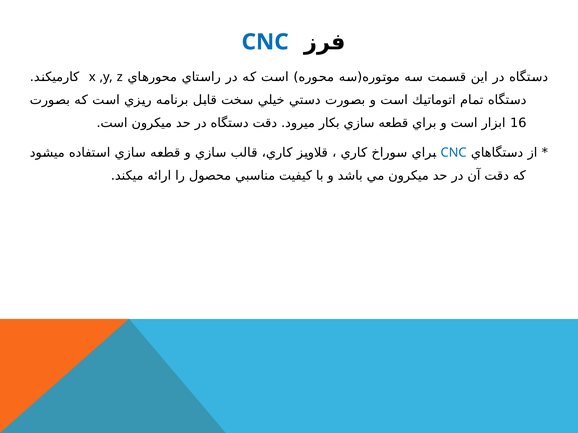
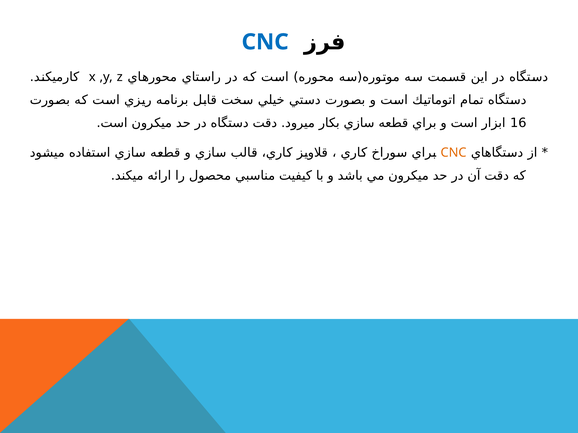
CNC colour: blue -> orange (454, 153)
